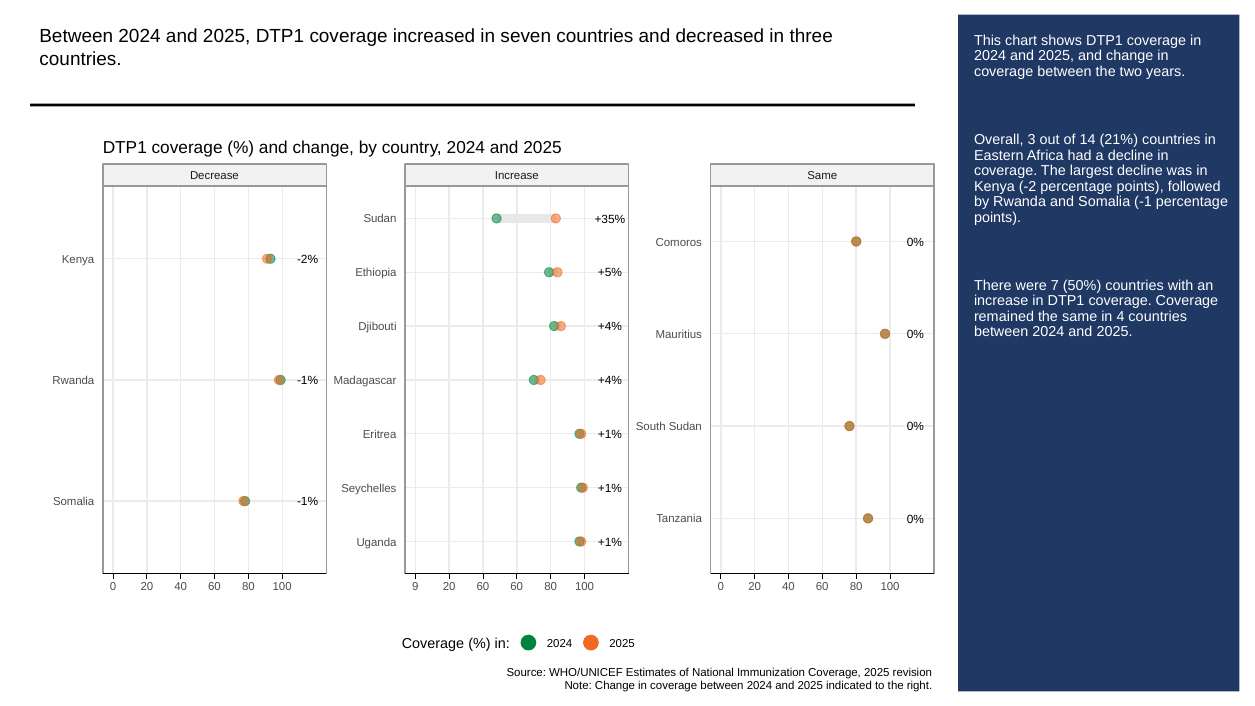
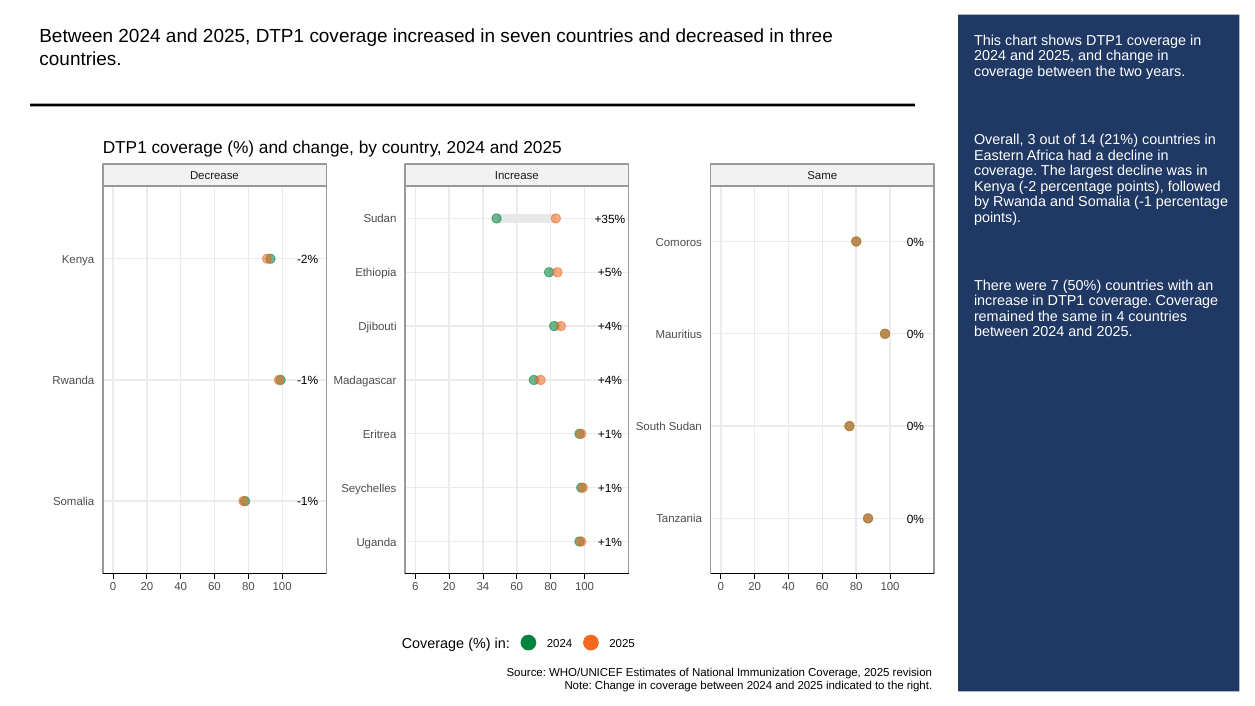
9: 9 -> 6 (415, 587)
20 60: 60 -> 34 (483, 587)
